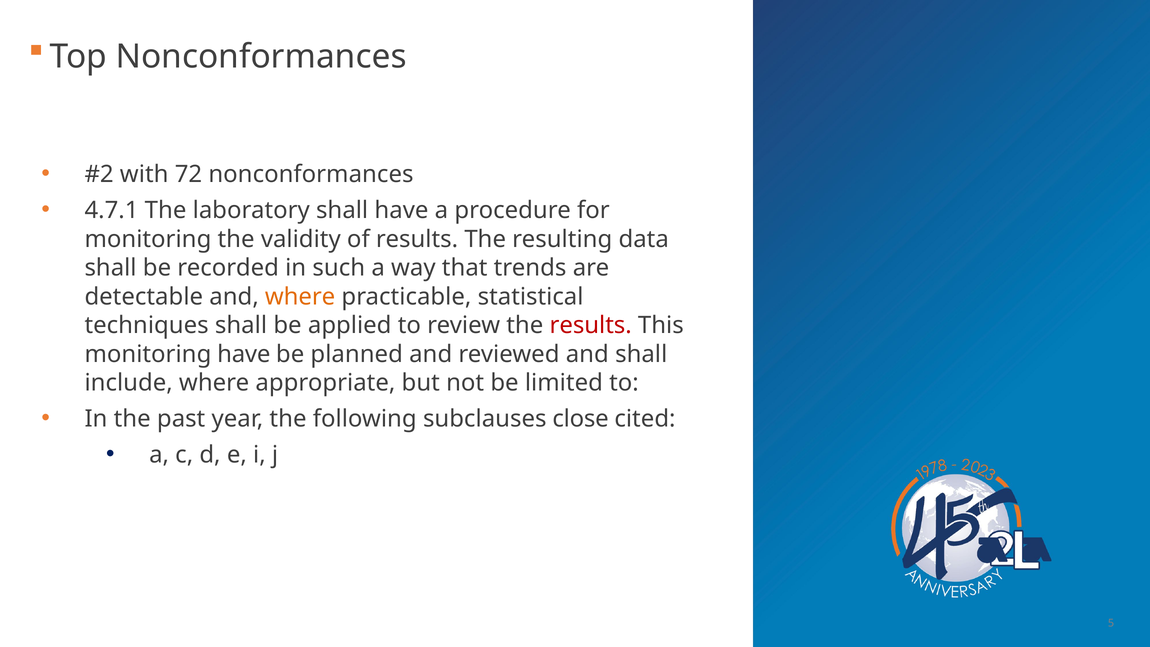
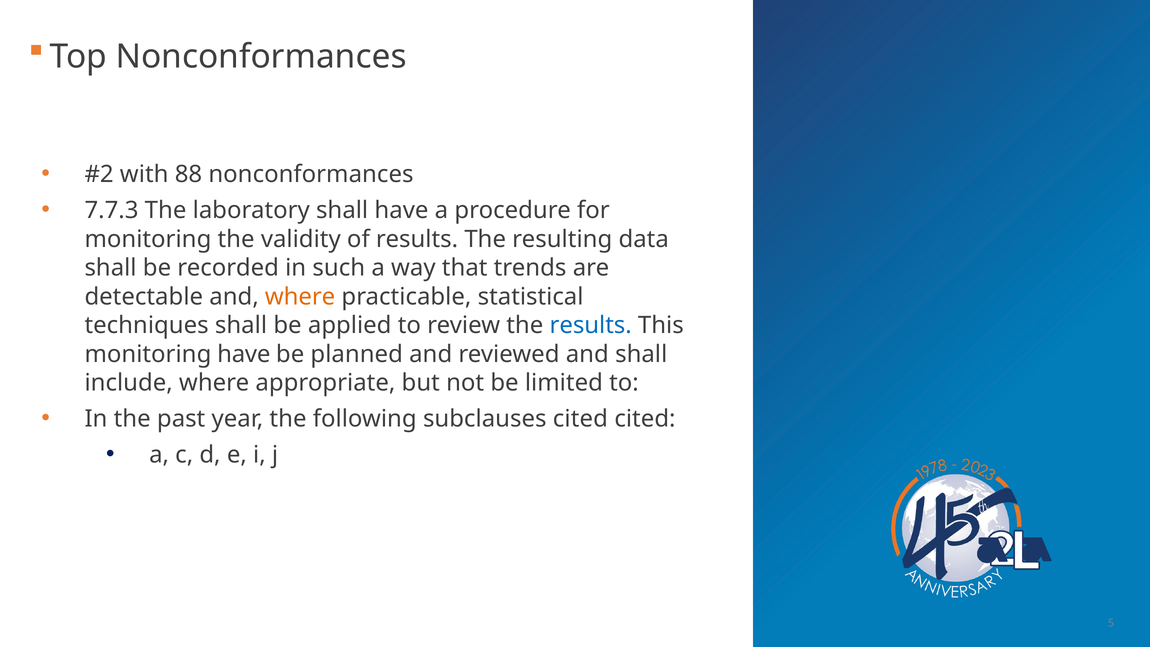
72: 72 -> 88 (188, 174)
4.7.1: 4.7.1 -> 7.7.3 (111, 210)
results colour: red -> blue (591, 325)
subclauses close: close -> cited (580, 419)
